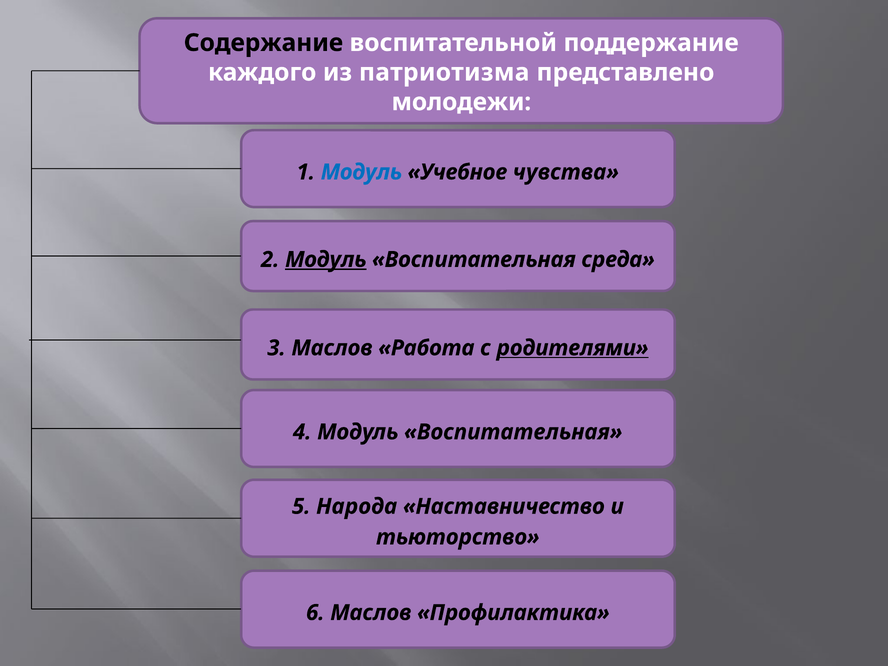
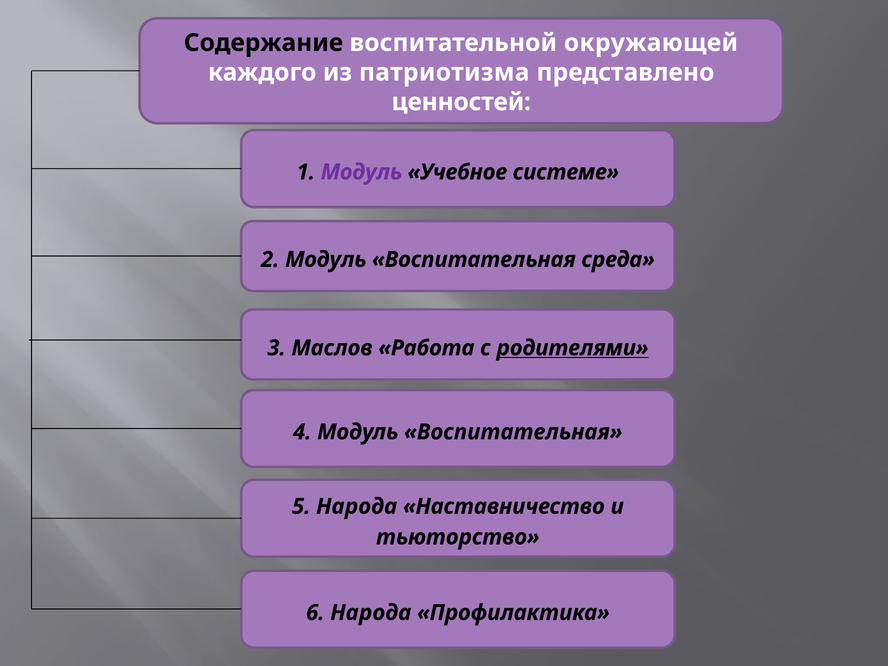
поддержание: поддержание -> окружающей (651, 43)
молодежи: молодежи -> ценностей (461, 102)
Модуль colour: blue -> purple (361, 172)
чувства: чувства -> системе (566, 172)
Модуль underline: present -> none (326, 260)
6 Маслов: Маслов -> Народа (371, 613)
